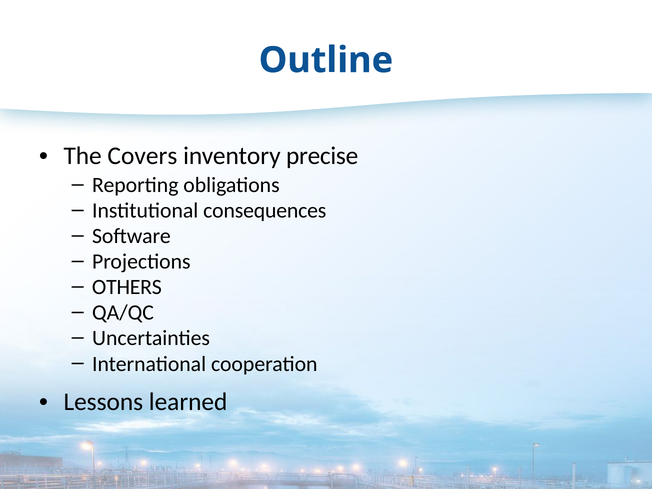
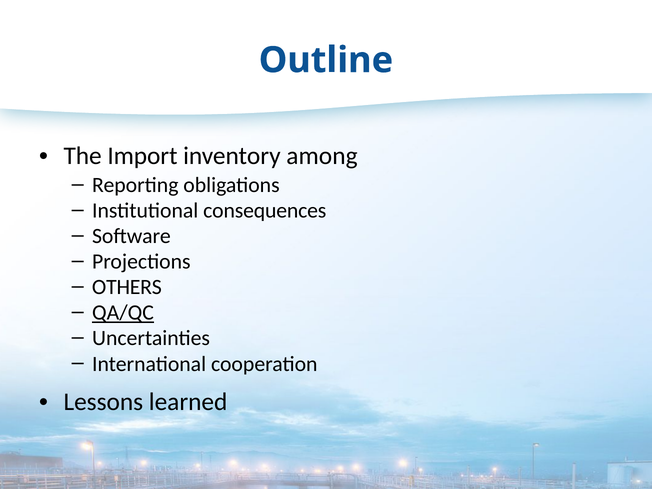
Covers: Covers -> Import (143, 156)
precise: precise -> among (322, 156)
QA/QC underline: none -> present (123, 313)
